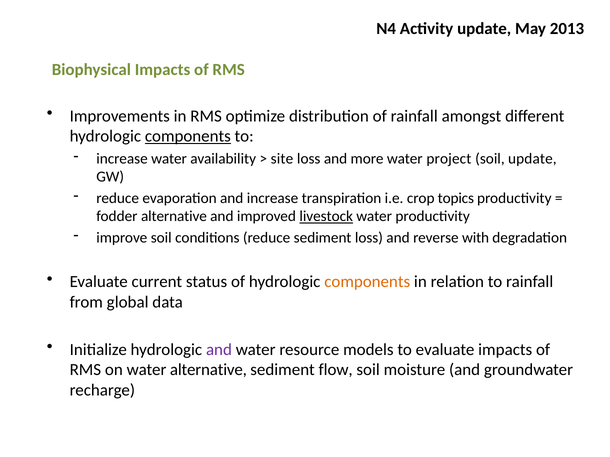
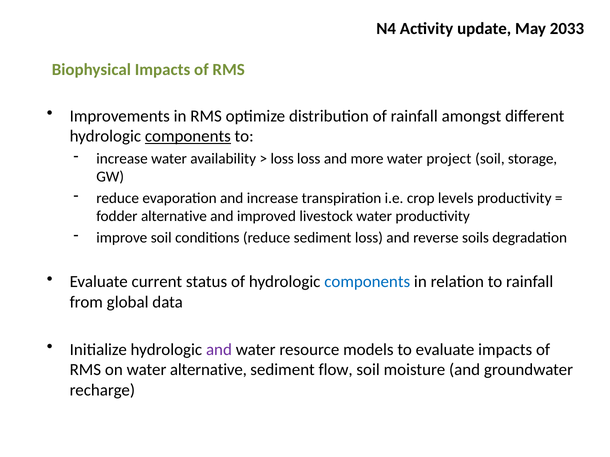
2013: 2013 -> 2033 (567, 29)
site: site -> loss (282, 159)
soil update: update -> storage (533, 159)
topics: topics -> levels (456, 198)
livestock underline: present -> none (326, 217)
with: with -> soils (476, 238)
components colour: orange -> blue (367, 282)
